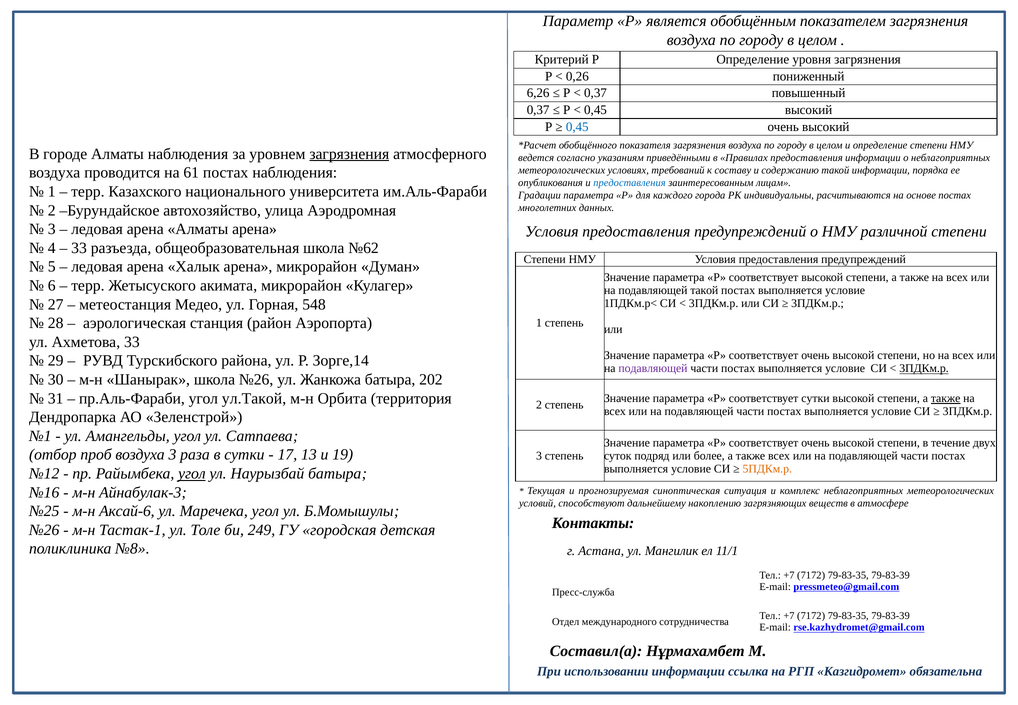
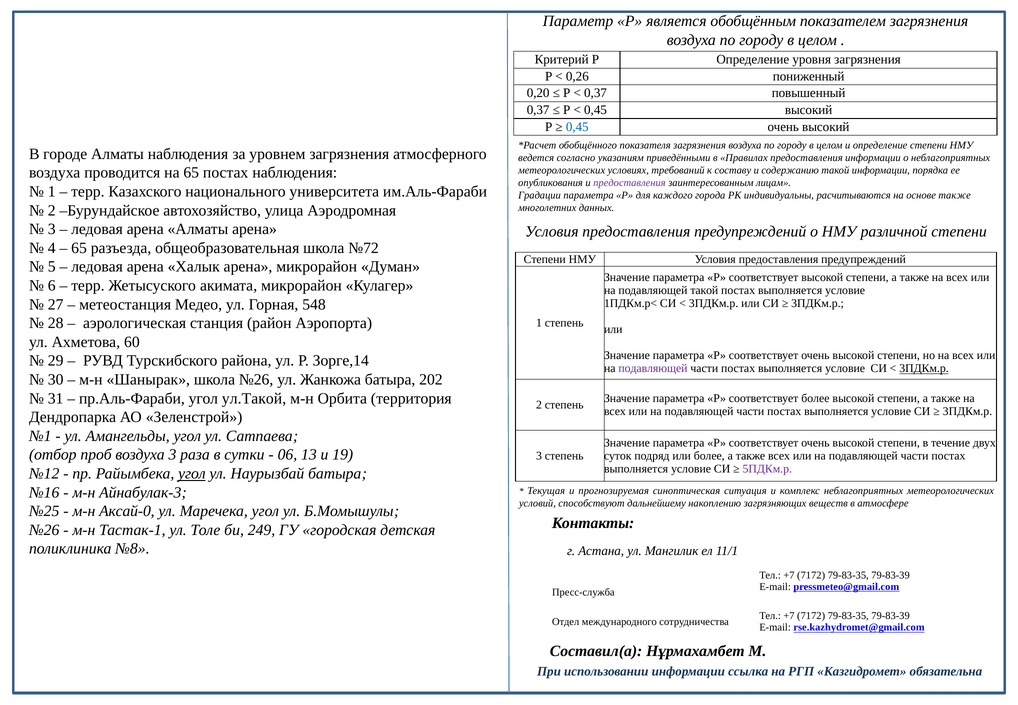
6,26: 6,26 -> 0,20 (538, 93)
загрязнения underline: present -> none (349, 154)
на 61: 61 -> 65 (191, 173)
предоставления colour: blue -> purple (629, 183)
основе постах: постах -> также (955, 195)
33: 33 -> 65 (79, 248)
№62: №62 -> №72 (364, 248)
Ахметова 33: 33 -> 60 (132, 342)
соответствует сутки: сутки -> более (815, 398)
также underline: present -> none (946, 398)
17: 17 -> 06 (287, 455)
5ПДКм.р colour: orange -> purple (767, 469)
Аксай-6: Аксай-6 -> Аксай-0 (127, 511)
